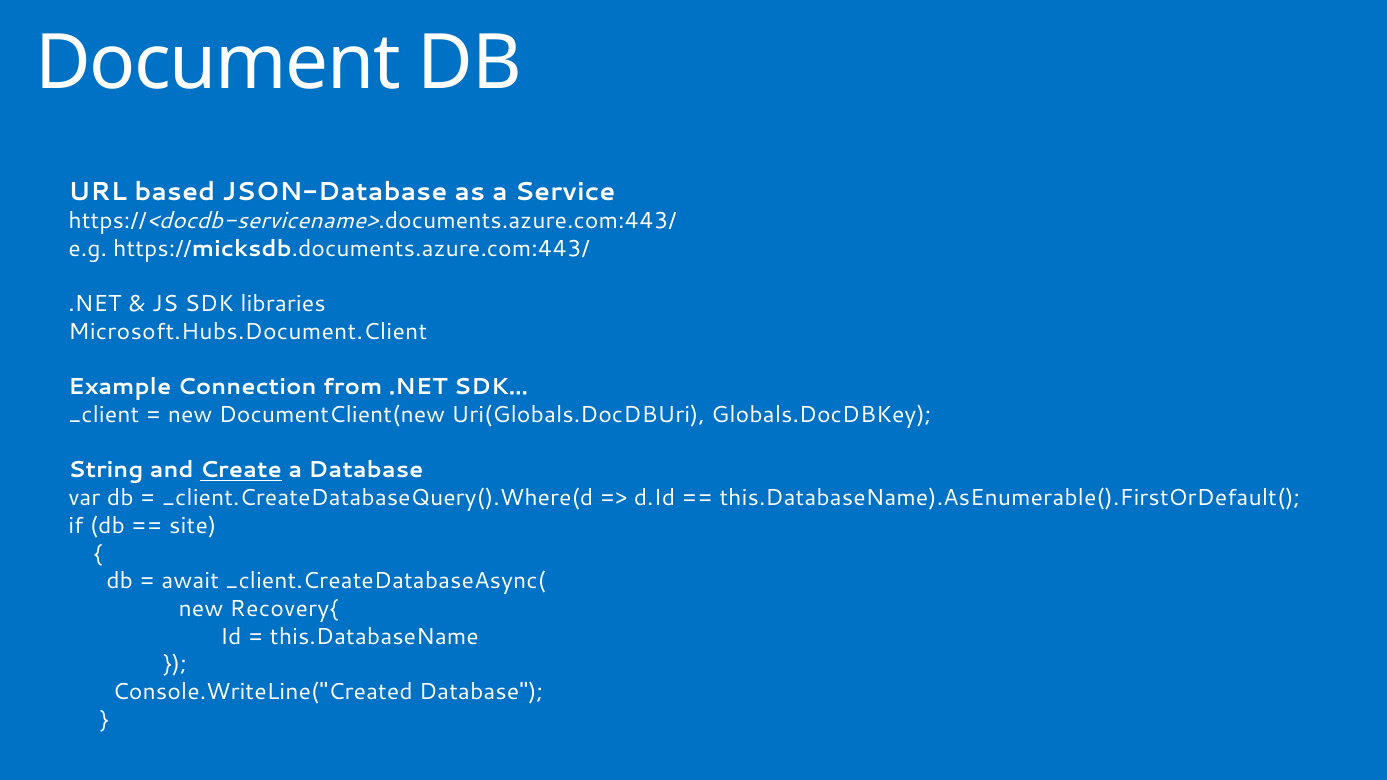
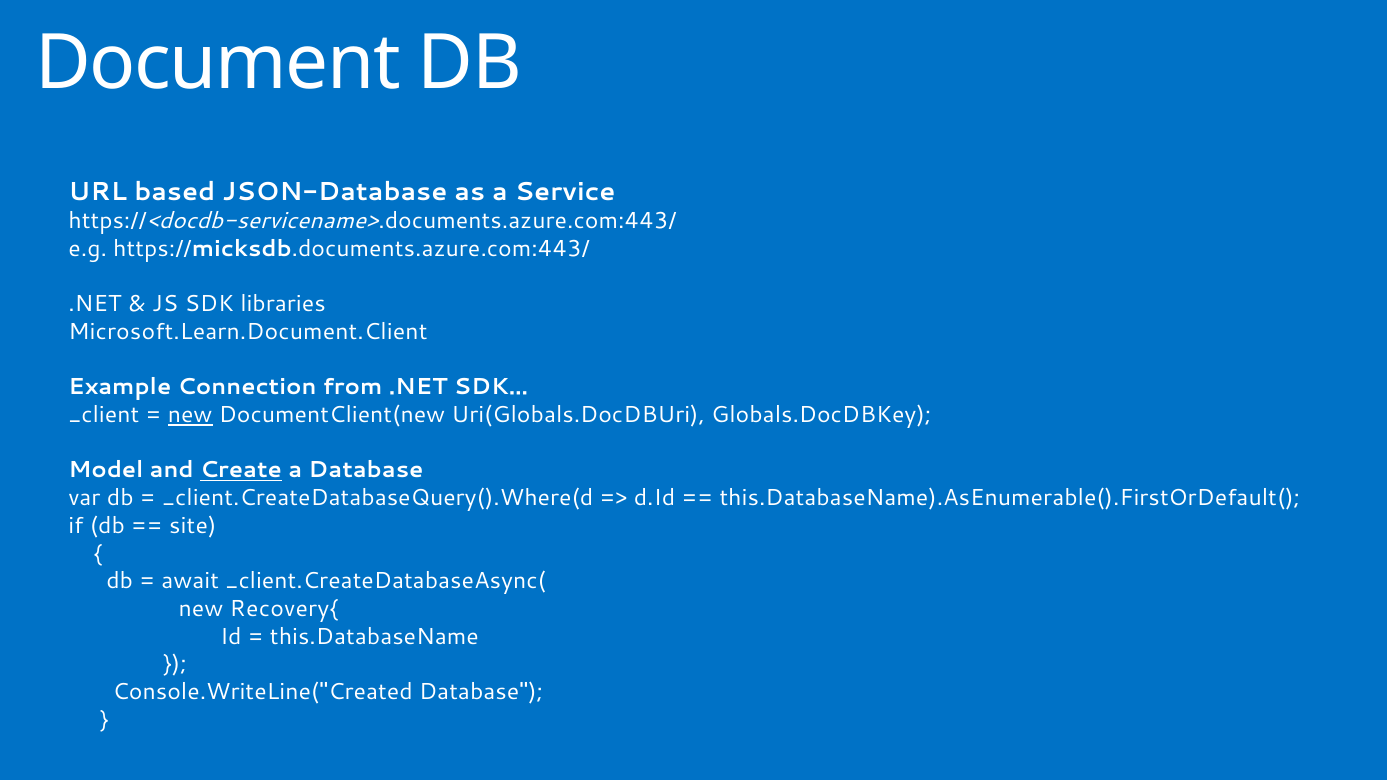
Microsoft.Hubs.Document.Client: Microsoft.Hubs.Document.Client -> Microsoft.Learn.Document.Client (248, 332)
new underline: none -> present (190, 415)
String: String -> Model (106, 470)
